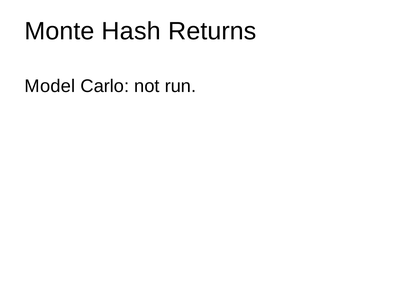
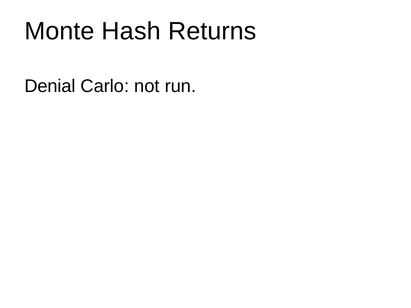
Model: Model -> Denial (50, 86)
